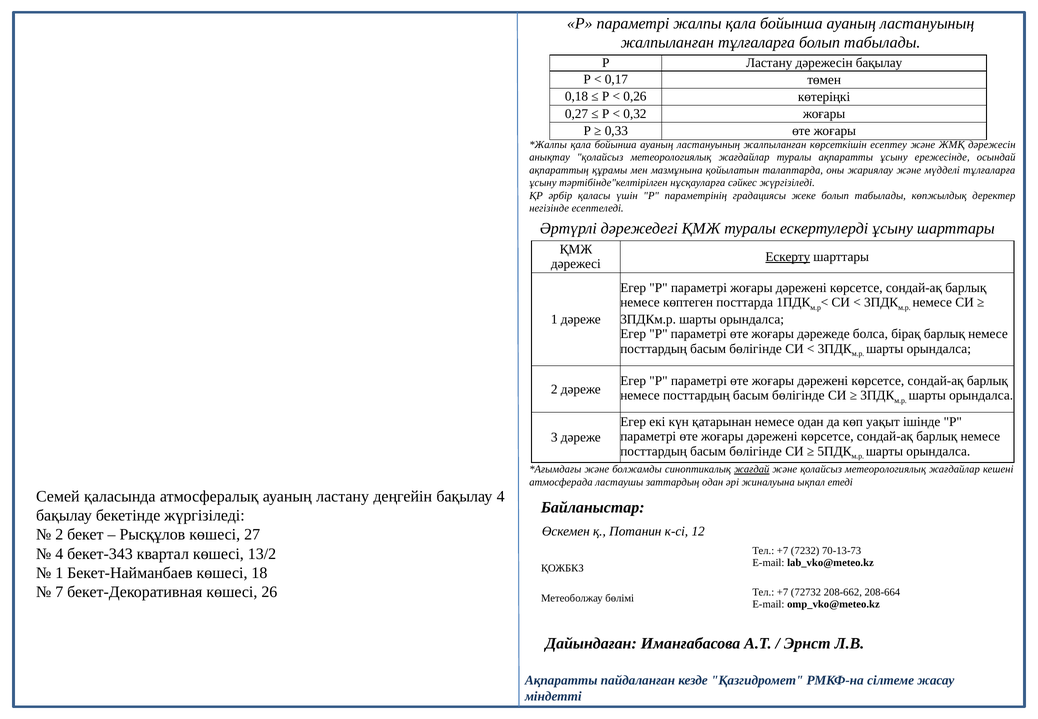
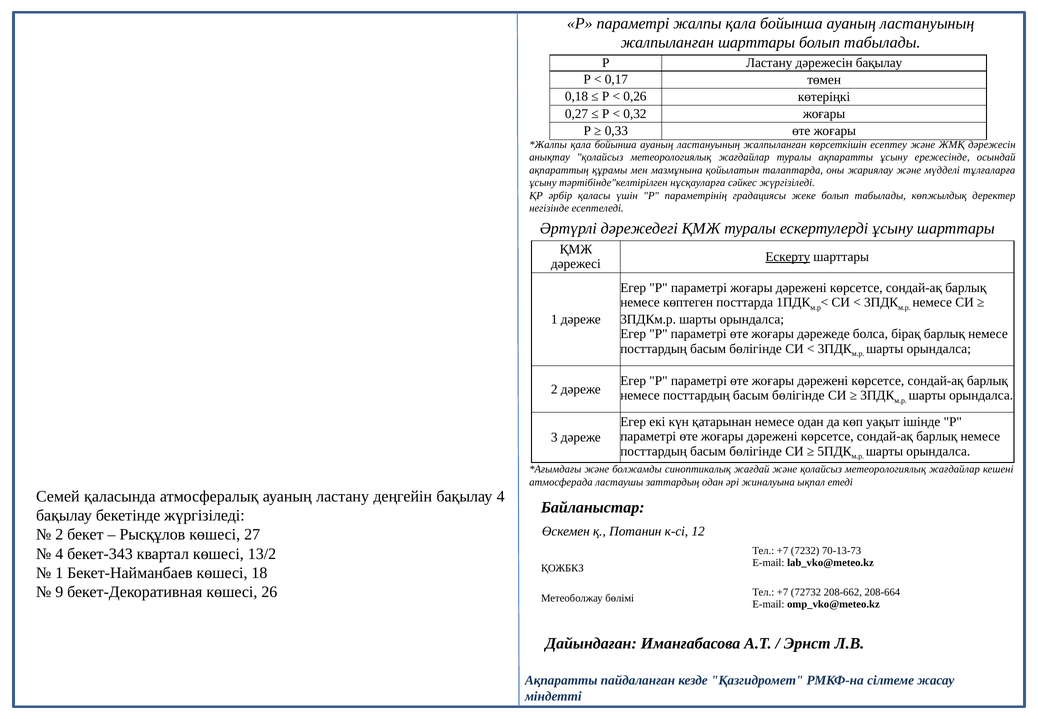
жалпыланған тұлғаларға: тұлғаларға -> шарттары (757, 43)
жағдай underline: present -> none (752, 469)
7: 7 -> 9 (59, 592)
